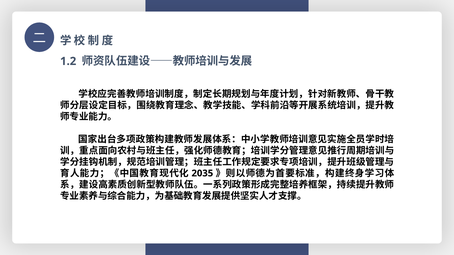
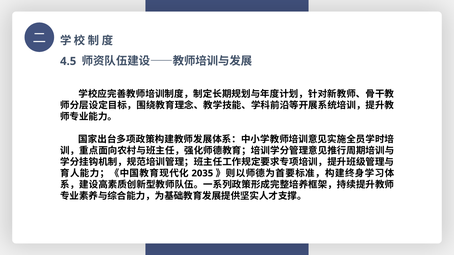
1.2: 1.2 -> 4.5 (68, 61)
